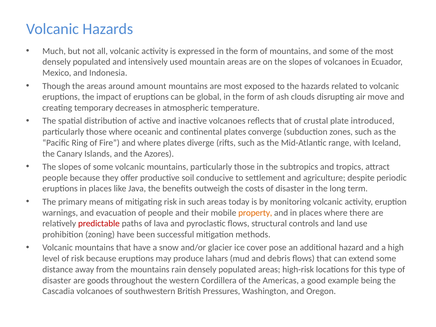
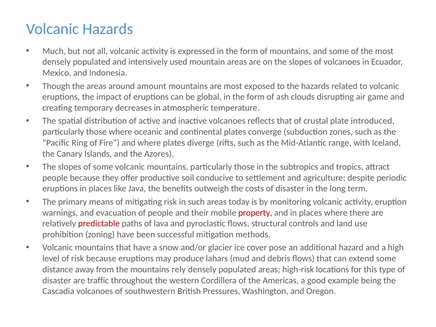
move: move -> game (378, 97)
property colour: orange -> red (255, 213)
rain: rain -> rely (179, 269)
goods: goods -> traffic (98, 280)
